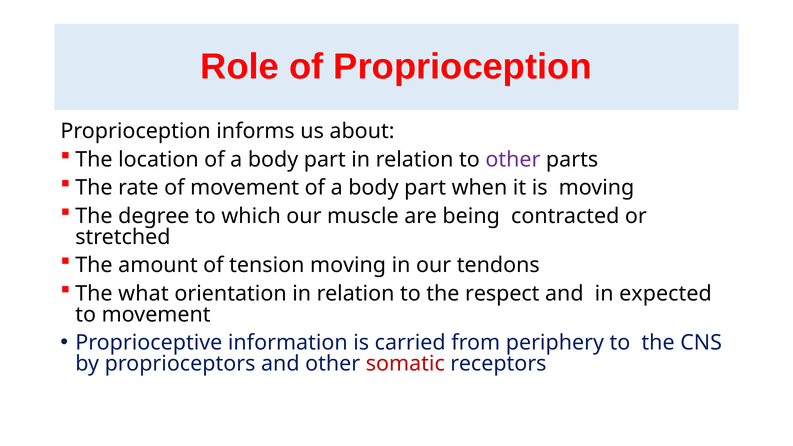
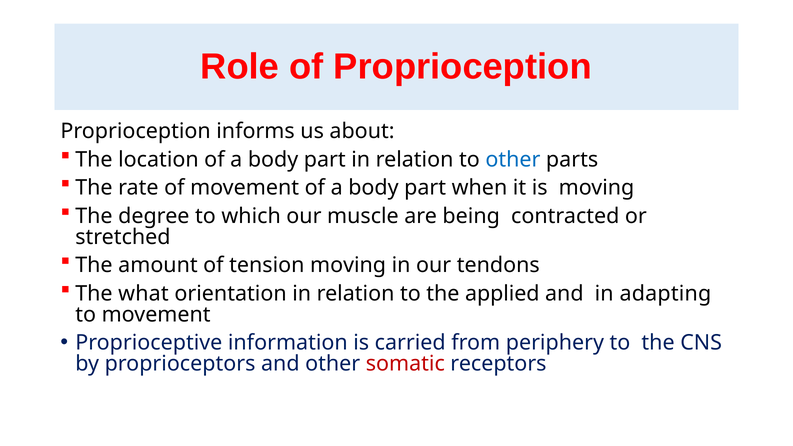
other colour: purple -> blue (513, 160)
respect: respect -> applied (502, 294)
expected: expected -> adapting (665, 294)
